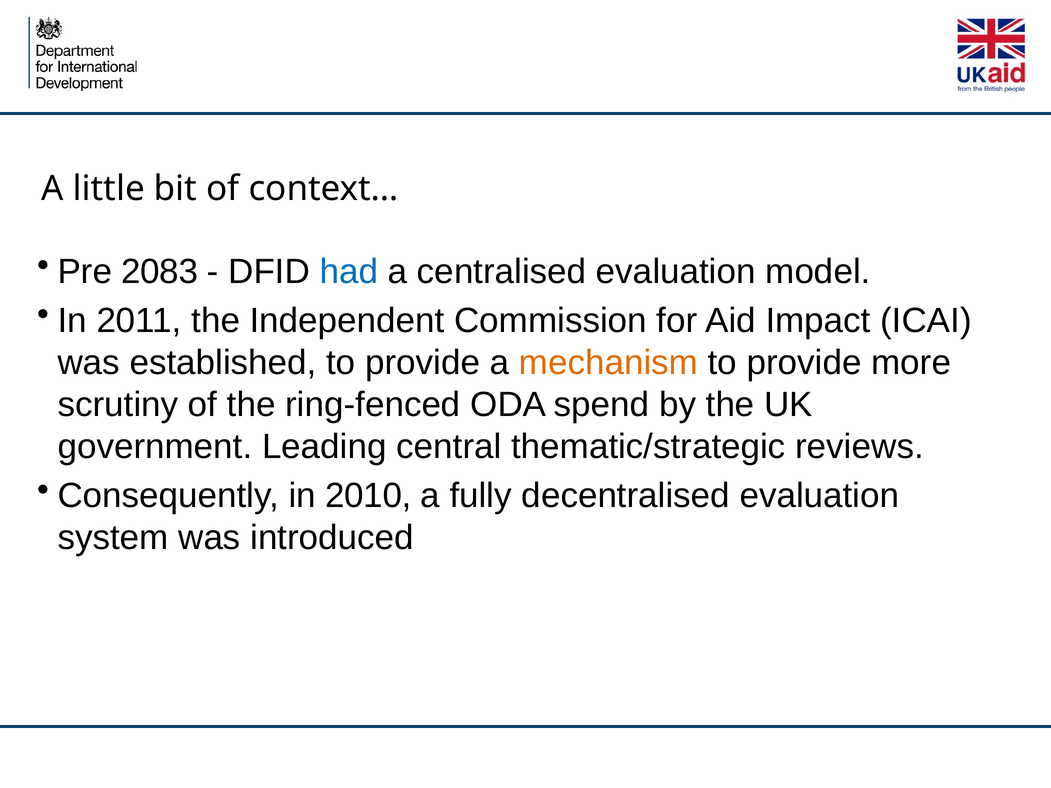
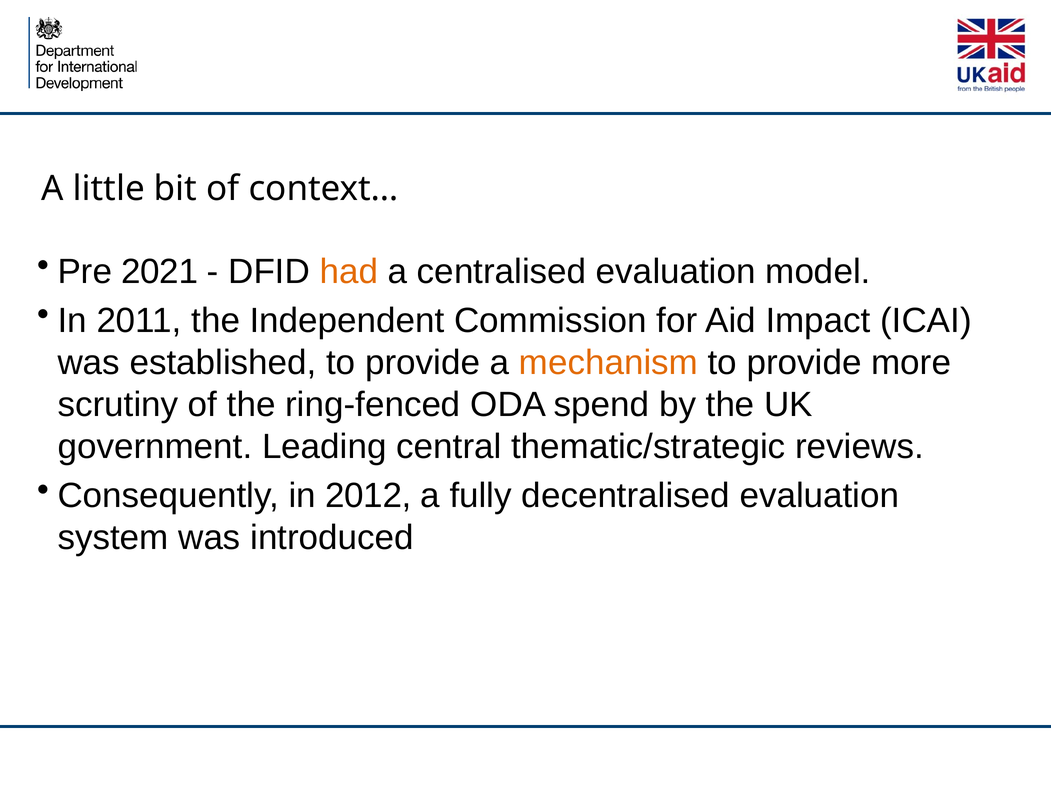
2083: 2083 -> 2021 (160, 272)
had colour: blue -> orange (349, 272)
2010: 2010 -> 2012 (368, 496)
